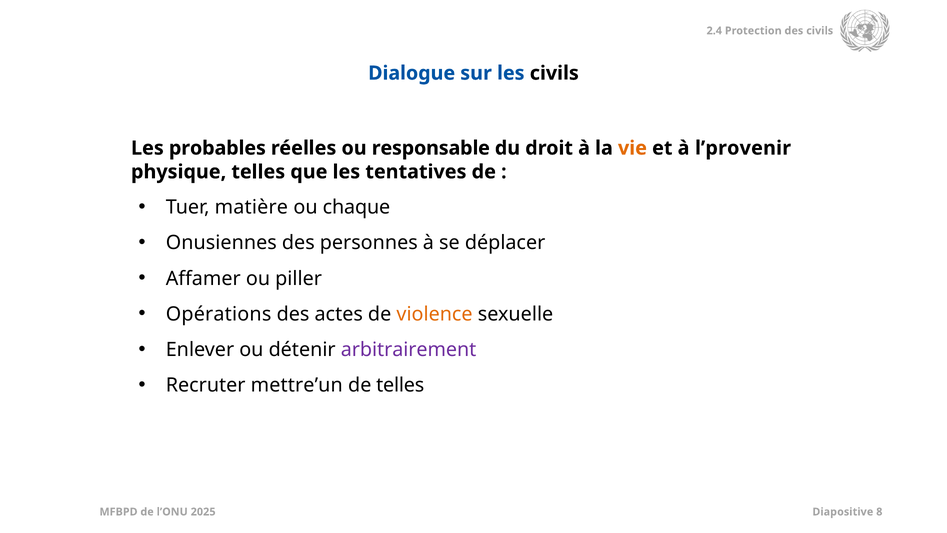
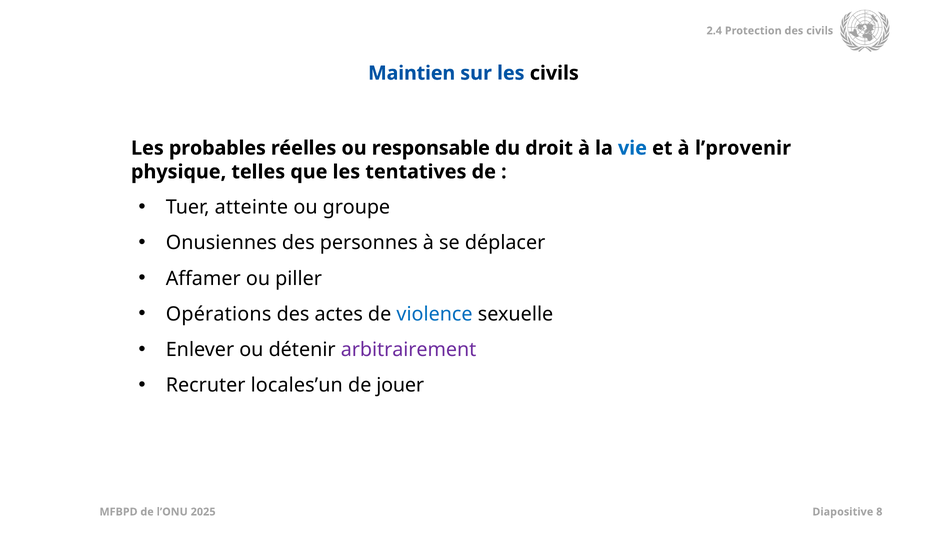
Dialogue: Dialogue -> Maintien (412, 73)
vie colour: orange -> blue (632, 148)
matière: matière -> atteinte (251, 207)
chaque: chaque -> groupe (356, 207)
violence colour: orange -> blue (435, 314)
mettre’un: mettre’un -> locales’un (297, 385)
de telles: telles -> jouer (400, 385)
